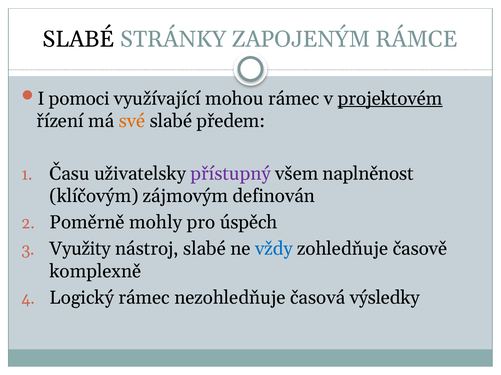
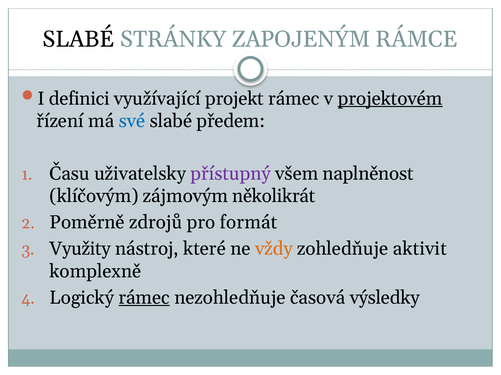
pomoci: pomoci -> definici (79, 99)
mohou: mohou -> projekt (234, 99)
své colour: orange -> blue (132, 121)
definován: definován -> několikrát (274, 197)
mohly: mohly -> zdrojů (156, 223)
úspěch: úspěch -> formát (249, 223)
nástroj slabé: slabé -> které (205, 249)
vždy colour: blue -> orange (274, 249)
časově: časově -> aktivit (420, 249)
rámec underline: none -> present (144, 298)
